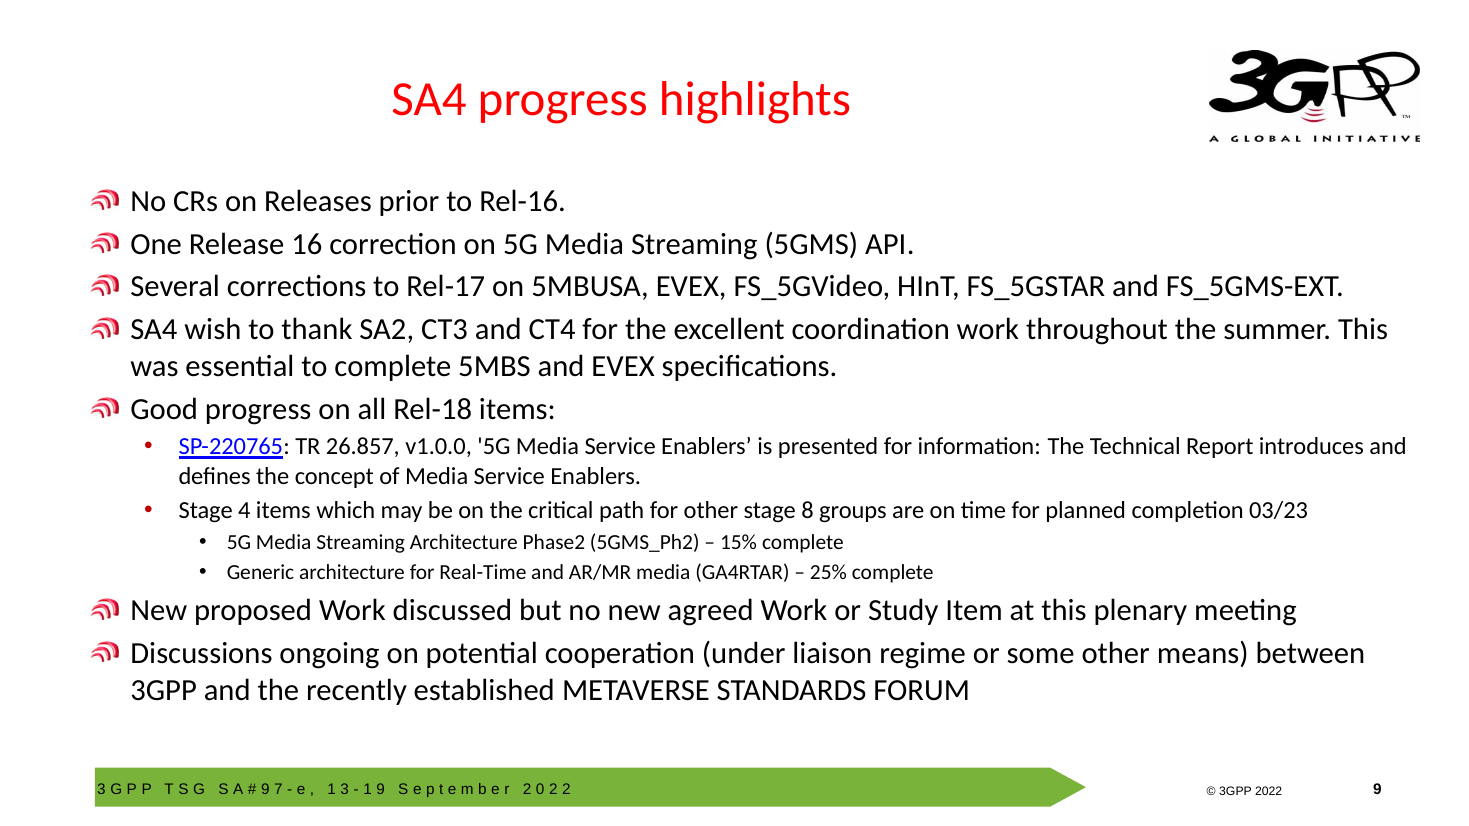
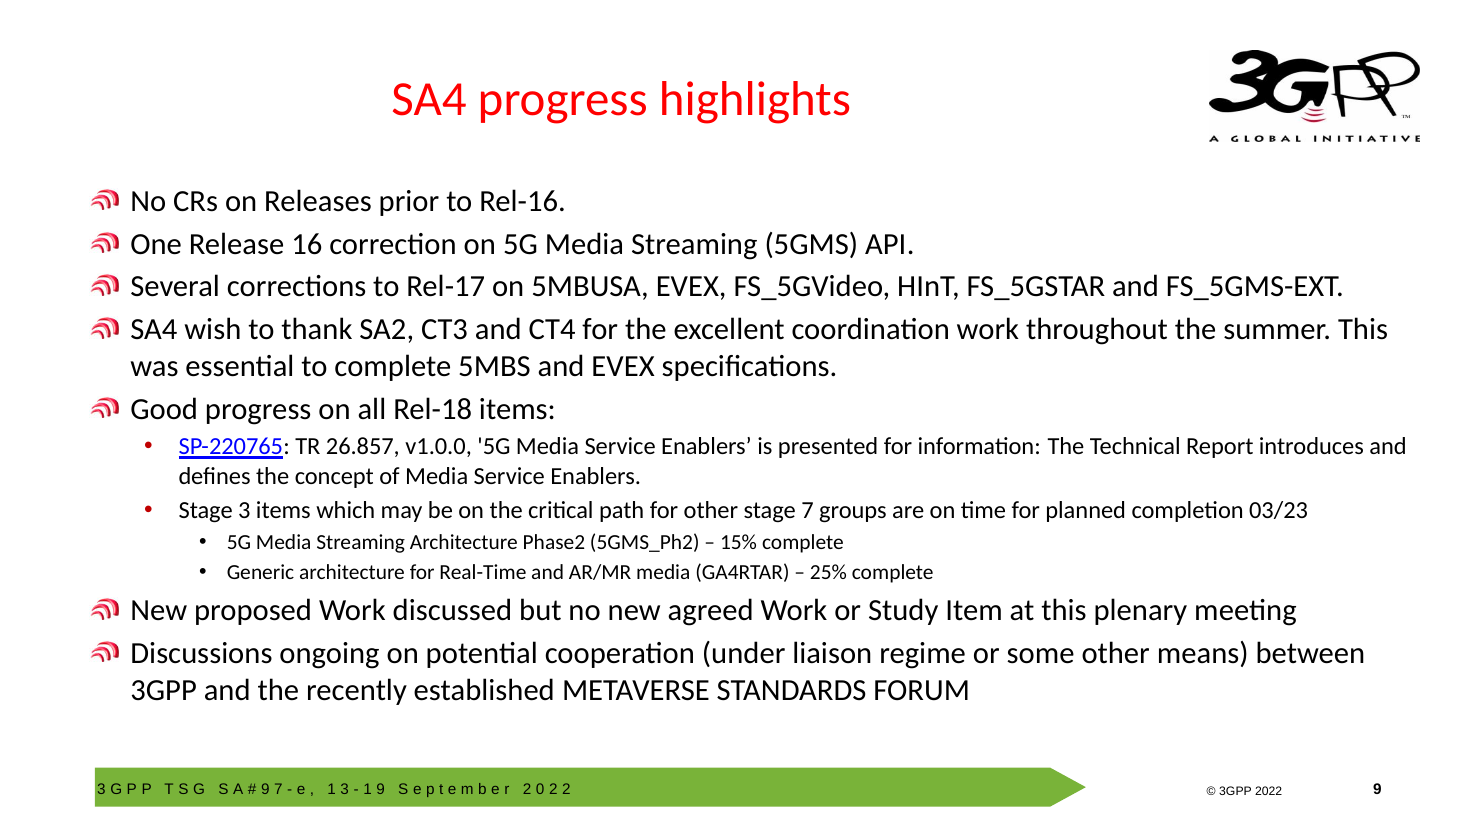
Stage 4: 4 -> 3 (244, 511)
stage 8: 8 -> 7 (808, 511)
